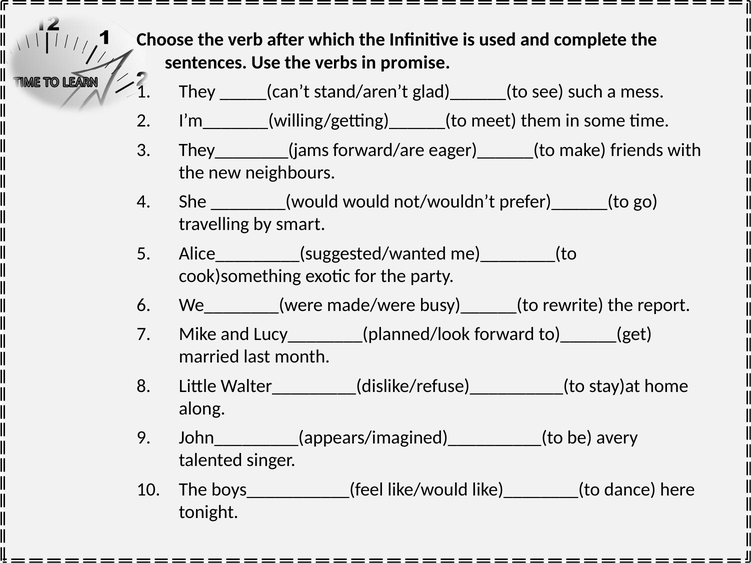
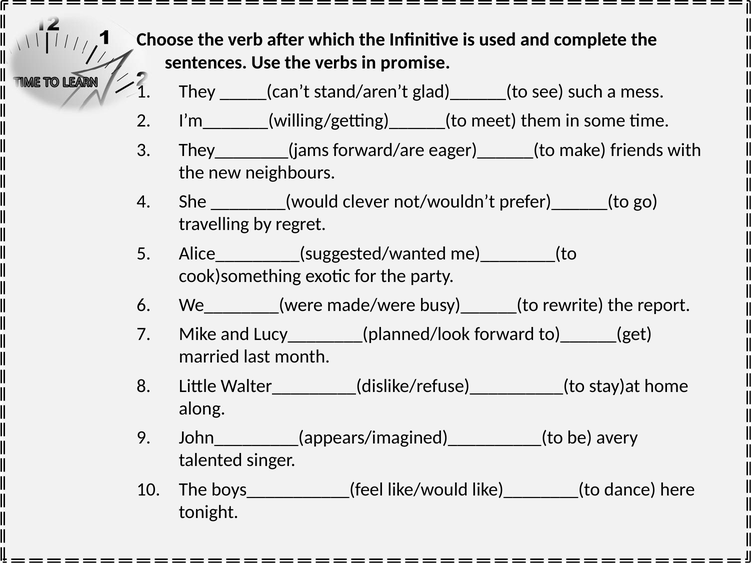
would: would -> clever (366, 202)
smart: smart -> regret (301, 224)
